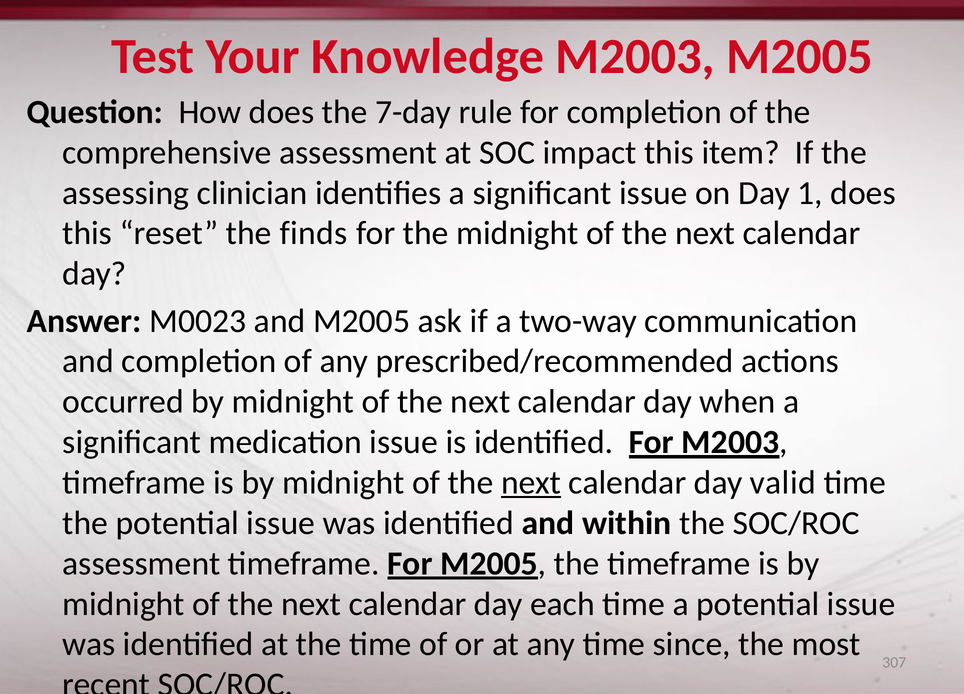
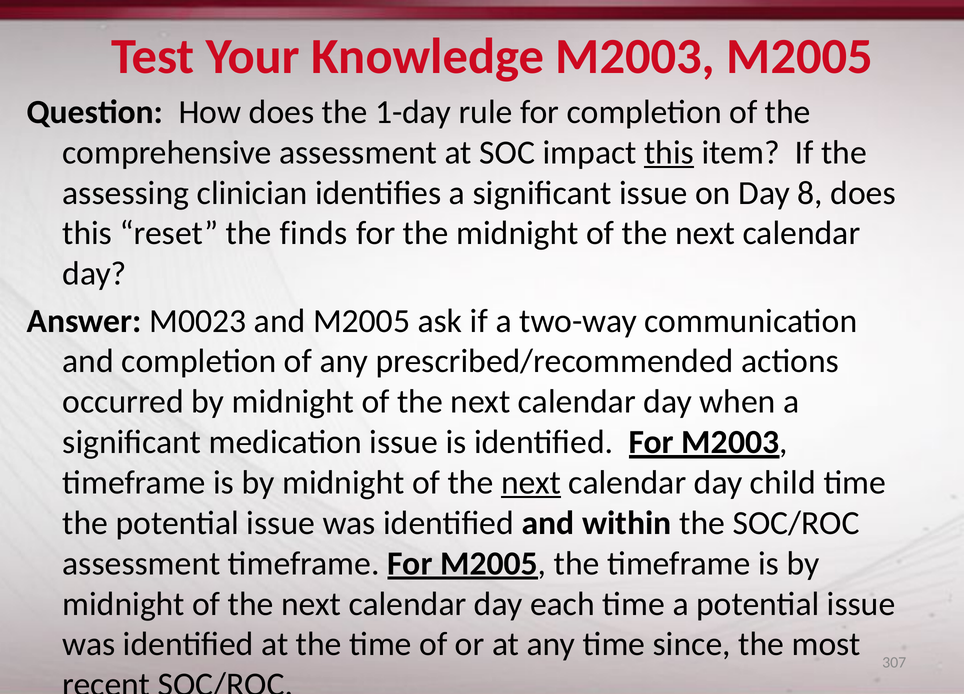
7-day: 7-day -> 1-day (413, 112)
this underline: none -> present (669, 153)
1: 1 -> 8 (810, 193)
valid: valid -> child (783, 483)
